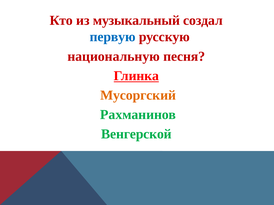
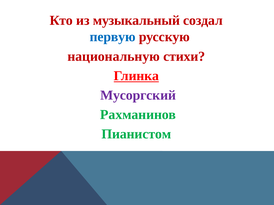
песня: песня -> стихи (184, 56)
Мусоргский colour: orange -> purple (138, 95)
Венгерской: Венгерской -> Пианистом (136, 134)
